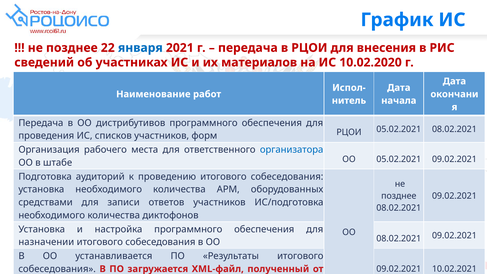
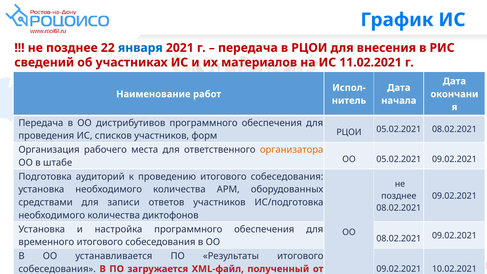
10.02.2020: 10.02.2020 -> 11.02.2021 (371, 62)
организатора colour: blue -> orange (292, 150)
назначении: назначении -> временного (46, 242)
